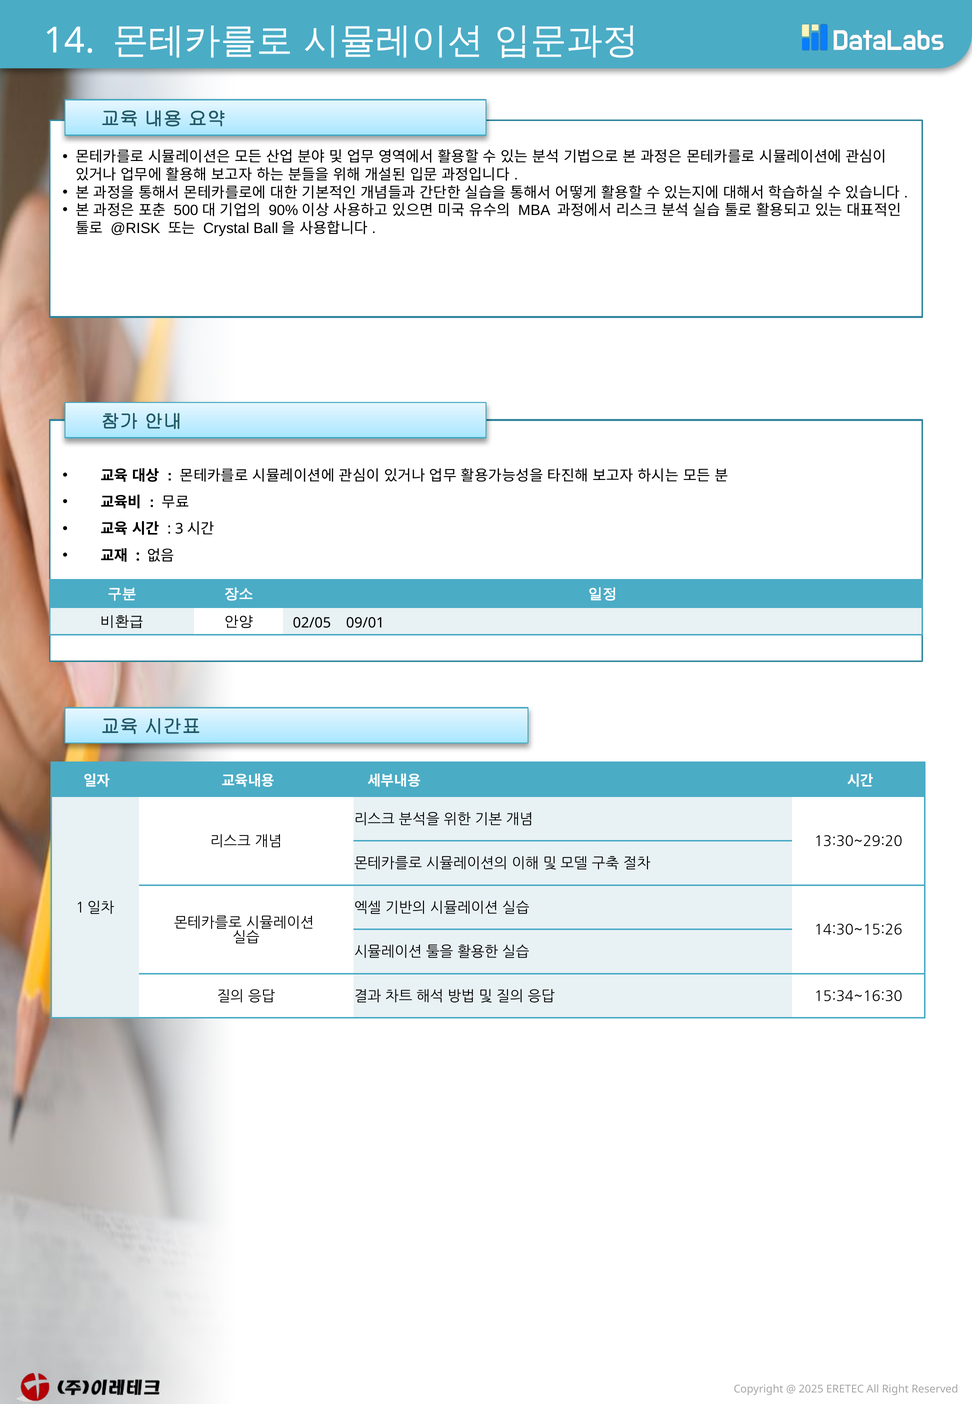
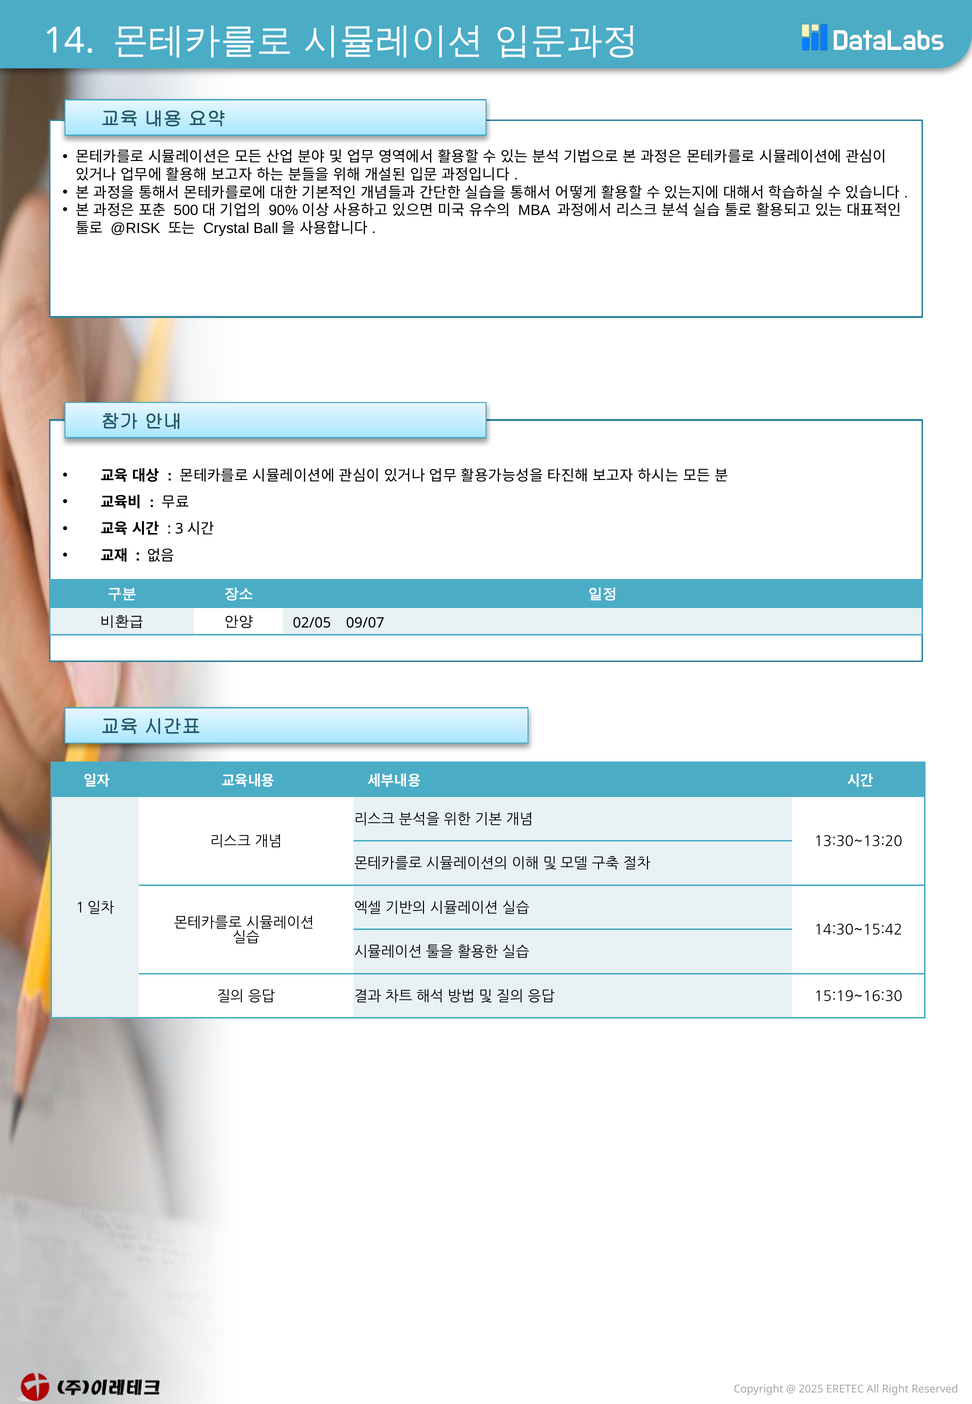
09/01: 09/01 -> 09/07 (365, 623)
13:30~29:20: 13:30~29:20 -> 13:30~13:20 (858, 841)
14:30~15:26: 14:30~15:26 -> 14:30~15:42 (858, 930)
15:34~16:30: 15:34~16:30 -> 15:19~16:30 (858, 996)
